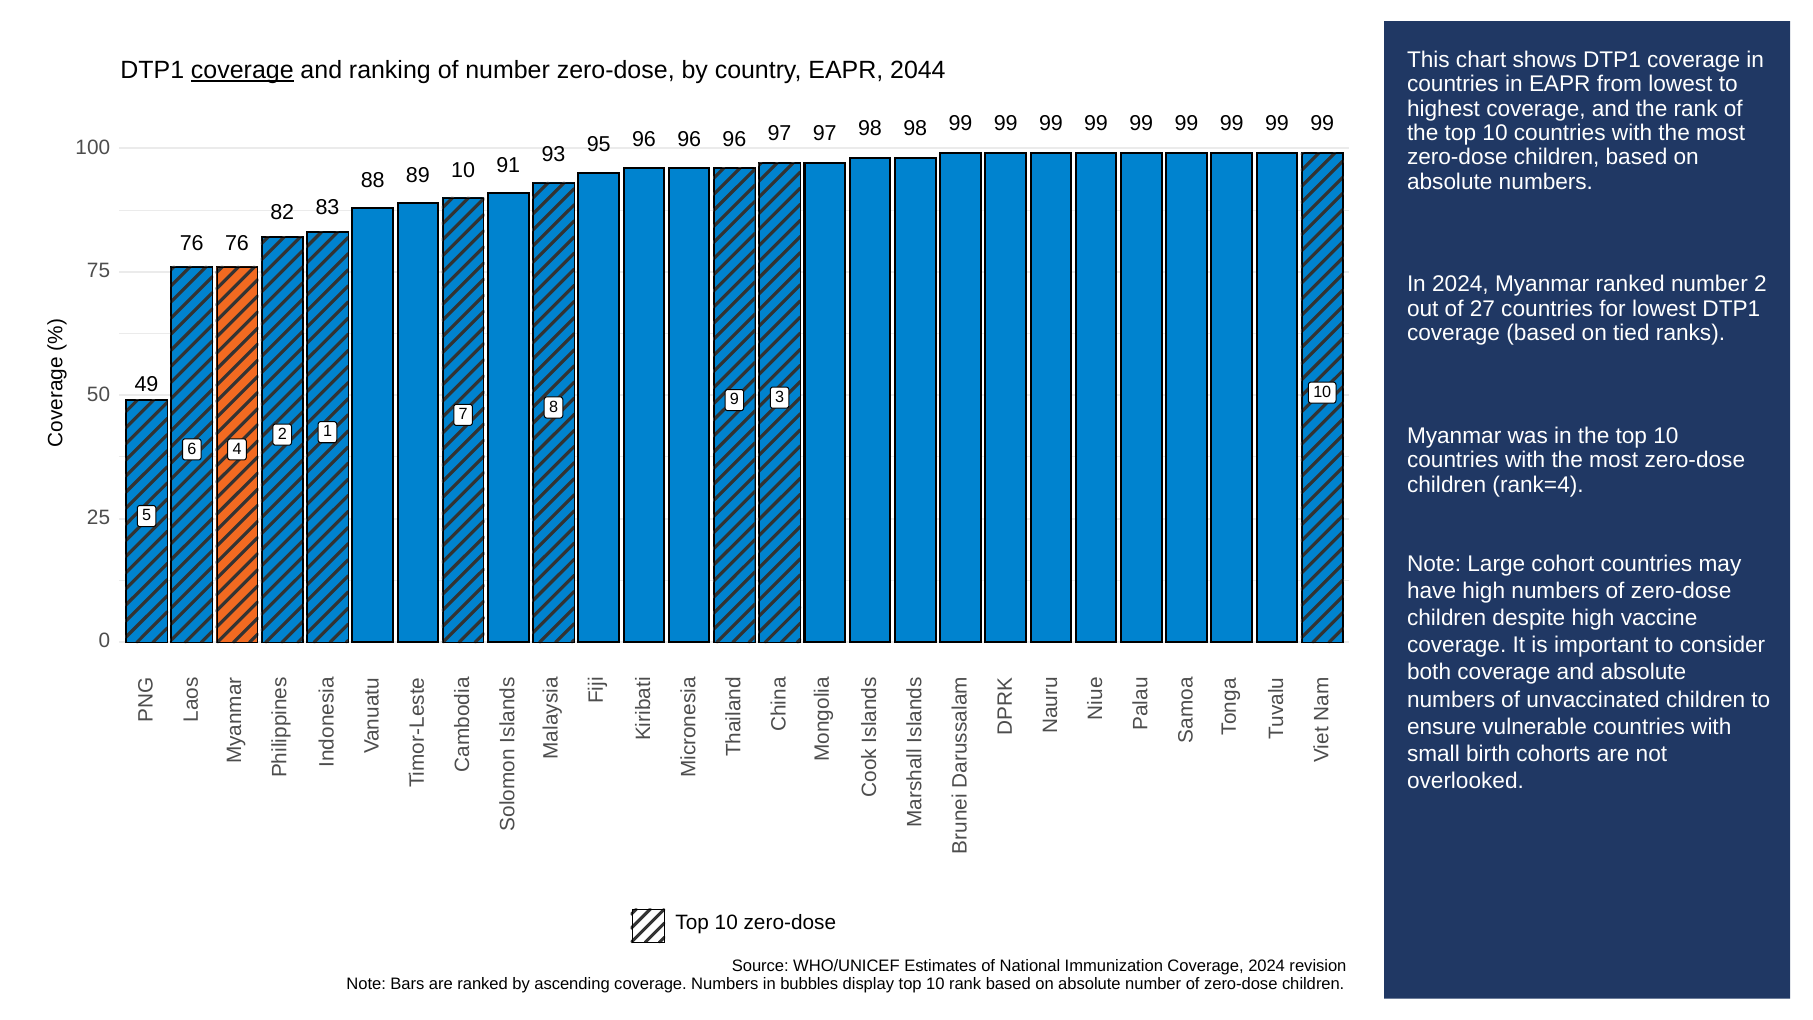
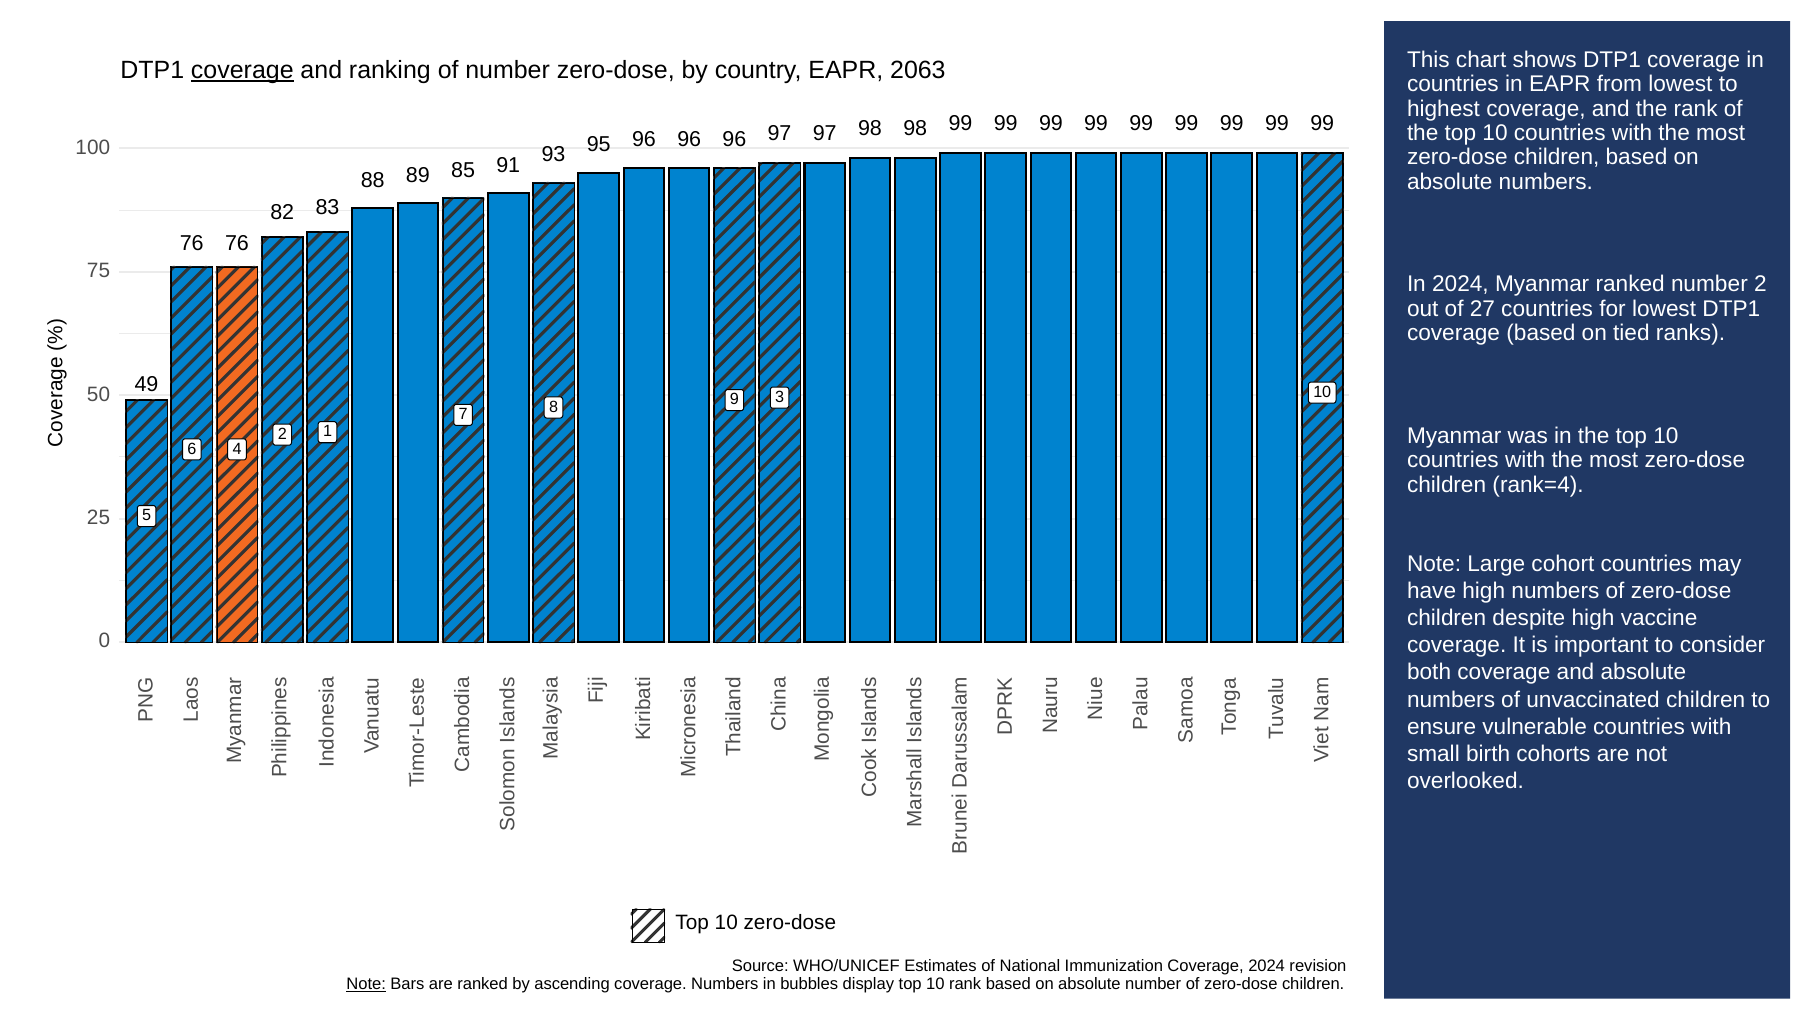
2044: 2044 -> 2063 (918, 70)
89 10: 10 -> 85 (463, 170)
Note underline: none -> present (366, 984)
